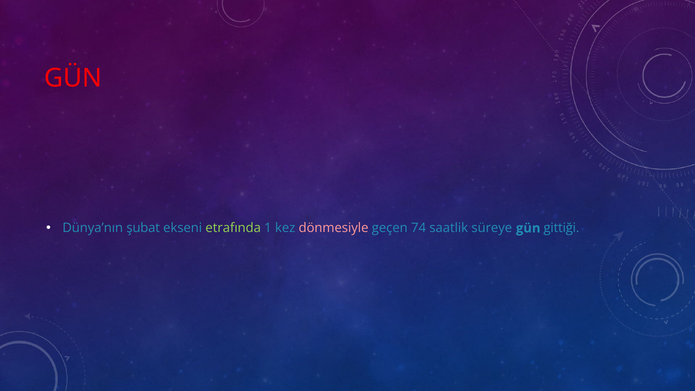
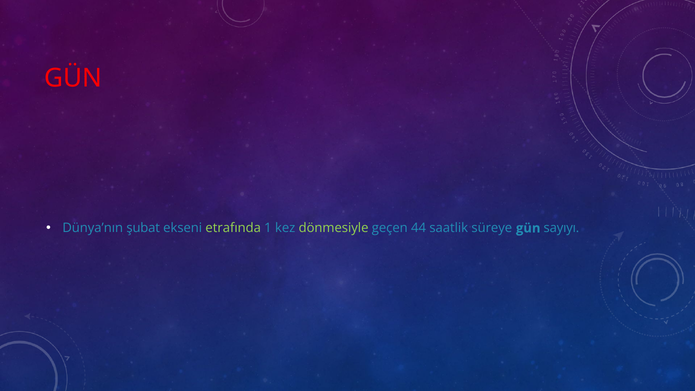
dönmesiyle colour: pink -> light green (334, 228)
74: 74 -> 44 (419, 228)
gittiği: gittiği -> sayıyı (561, 228)
